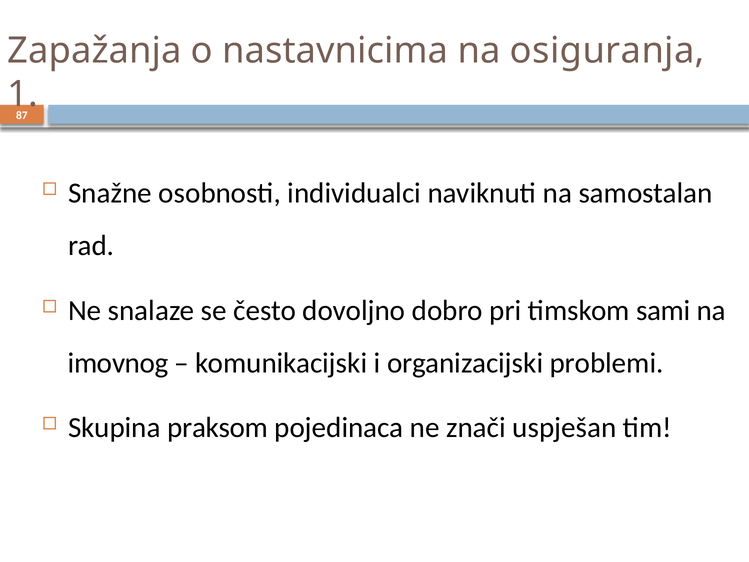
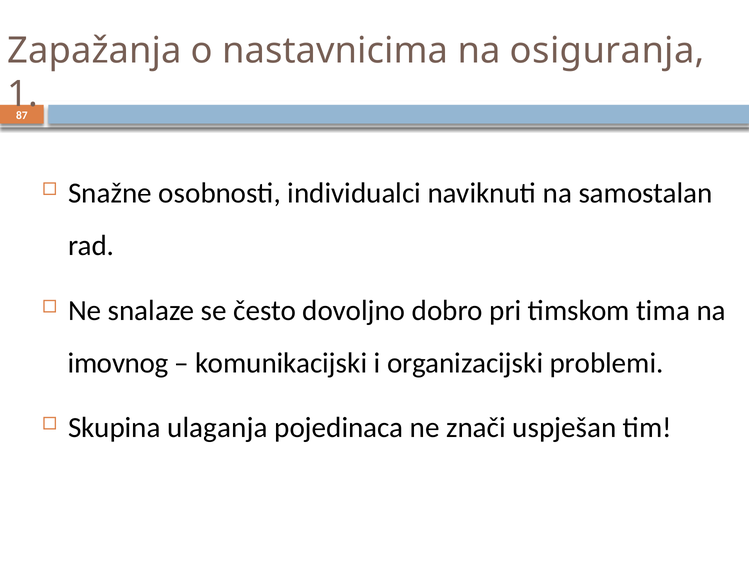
sami: sami -> tima (663, 310)
praksom: praksom -> ulaganja (217, 428)
